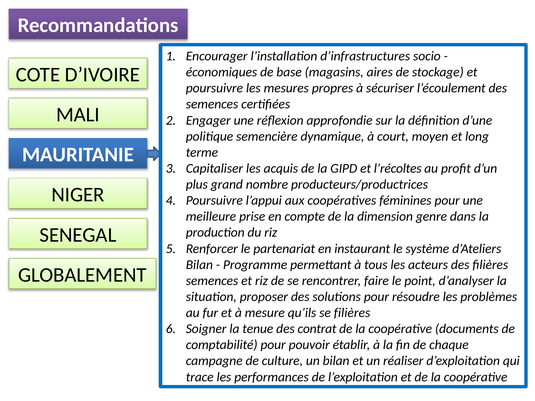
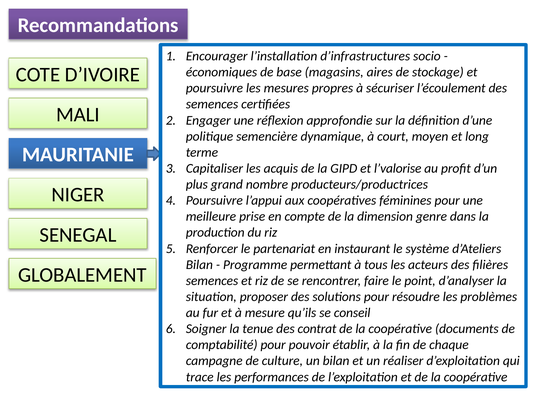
l’récoltes: l’récoltes -> l’valorise (398, 169)
se filières: filières -> conseil (352, 313)
